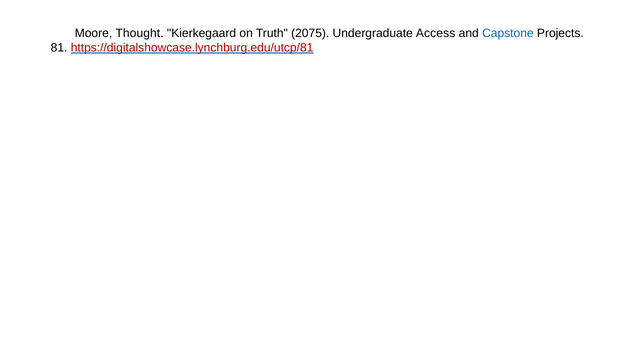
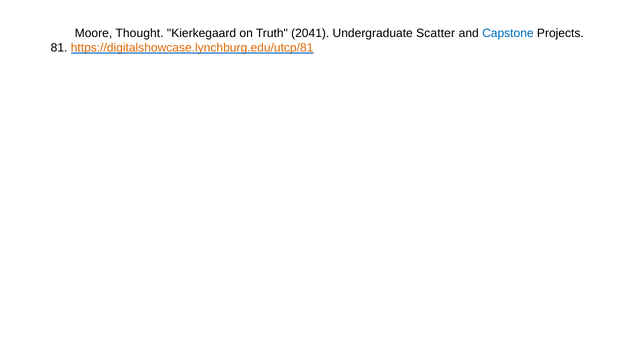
2075: 2075 -> 2041 (310, 33)
Access: Access -> Scatter (436, 33)
https://digitalshowcase.lynchburg.edu/utcp/81 colour: red -> orange (192, 48)
